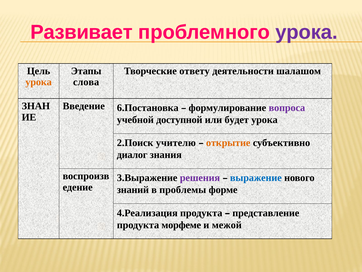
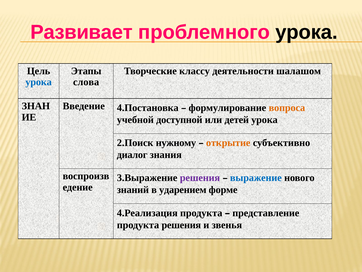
урока colour: purple -> black (306, 32)
ответу: ответу -> классу (195, 71)
урока colour: orange -> blue (39, 82)
6.Постановка: 6.Постановка -> 4.Постановка (148, 108)
вопроса colour: purple -> orange (287, 108)
будет: будет -> детей (237, 120)
учителю: учителю -> нужному (176, 143)
проблемы: проблемы -> ударением (183, 190)
продукта морфеме: морфеме -> решения (181, 225)
межой: межой -> звенья (227, 225)
